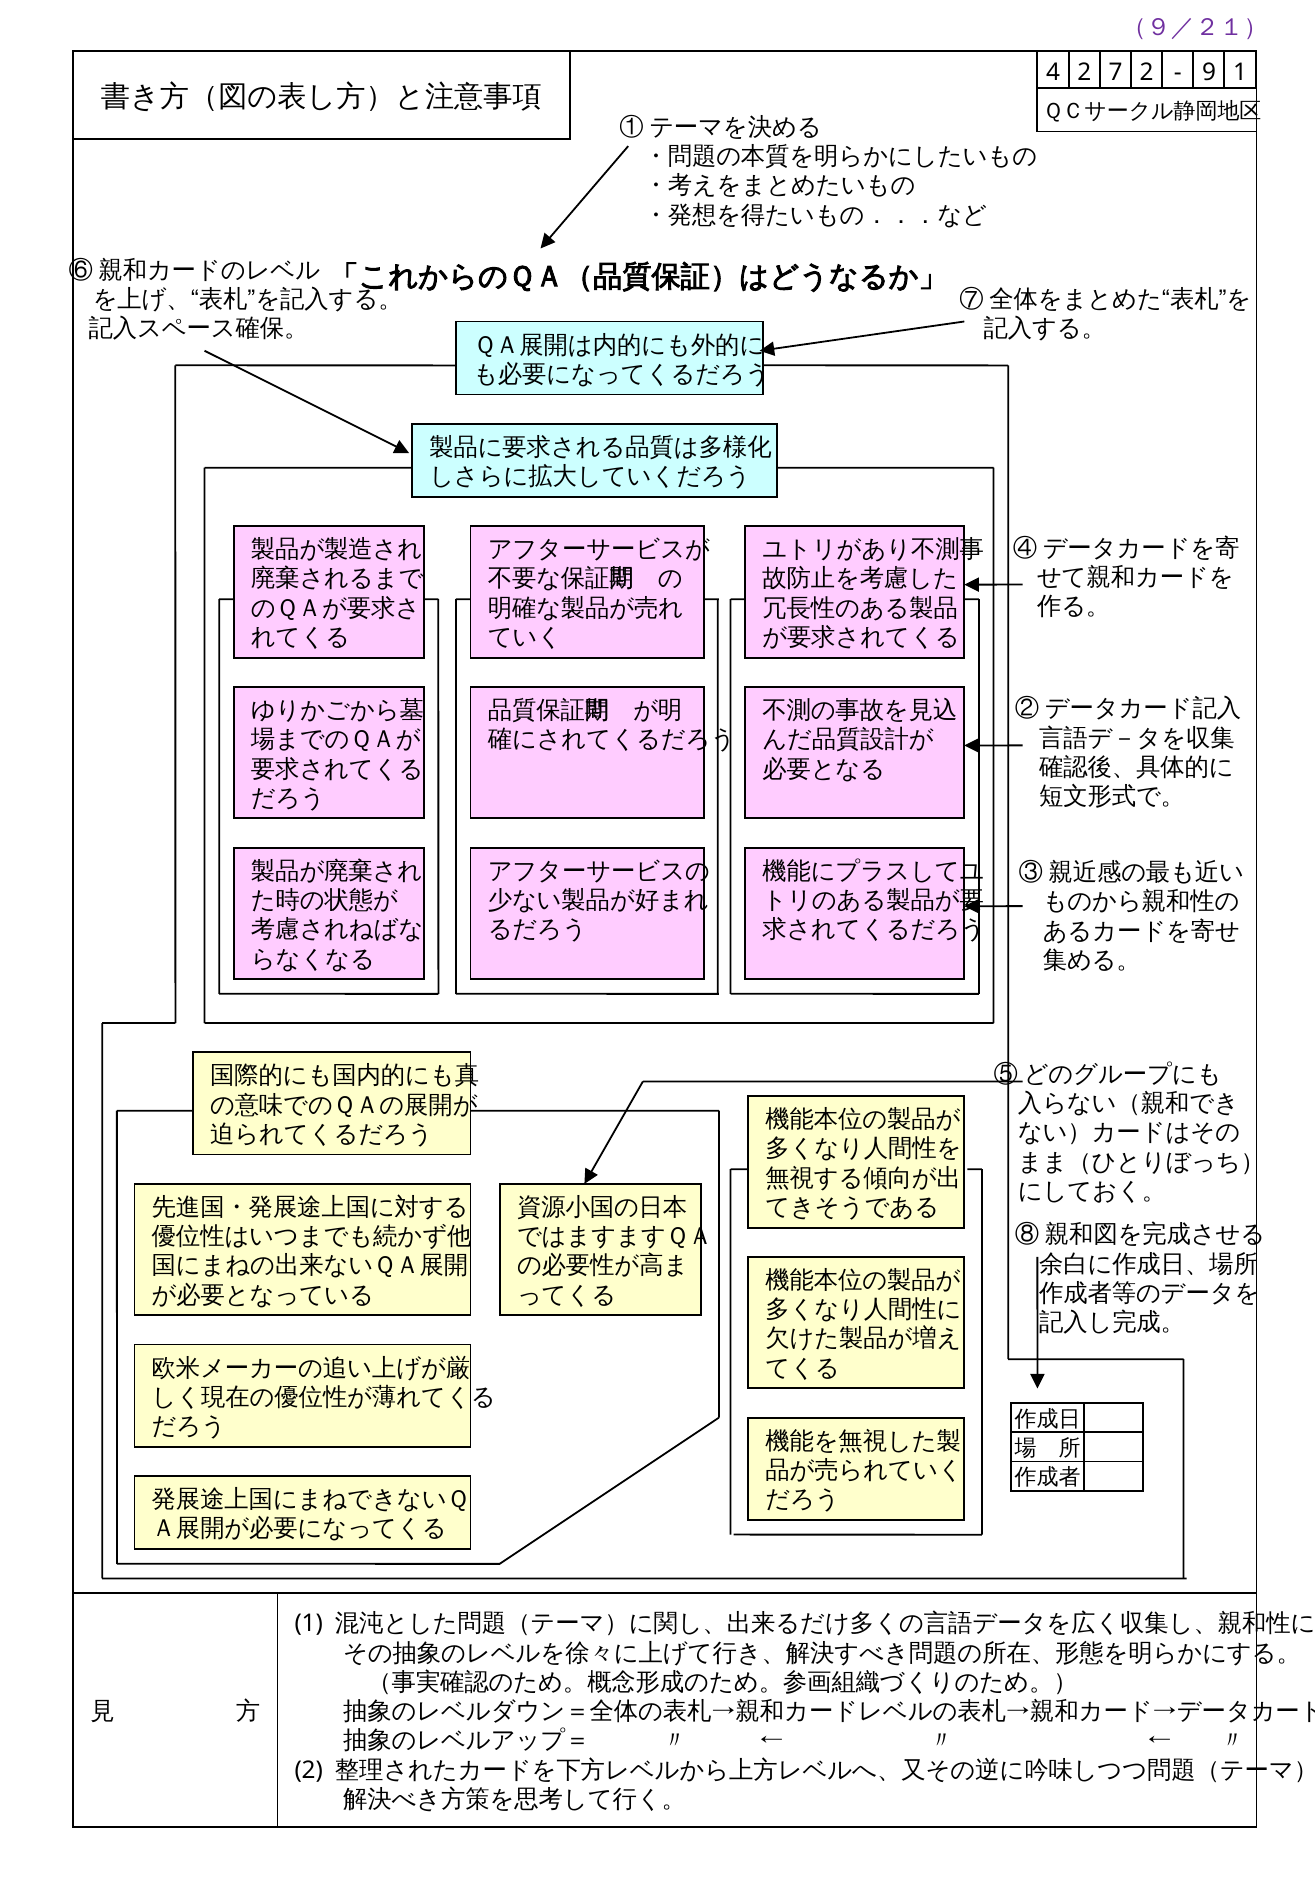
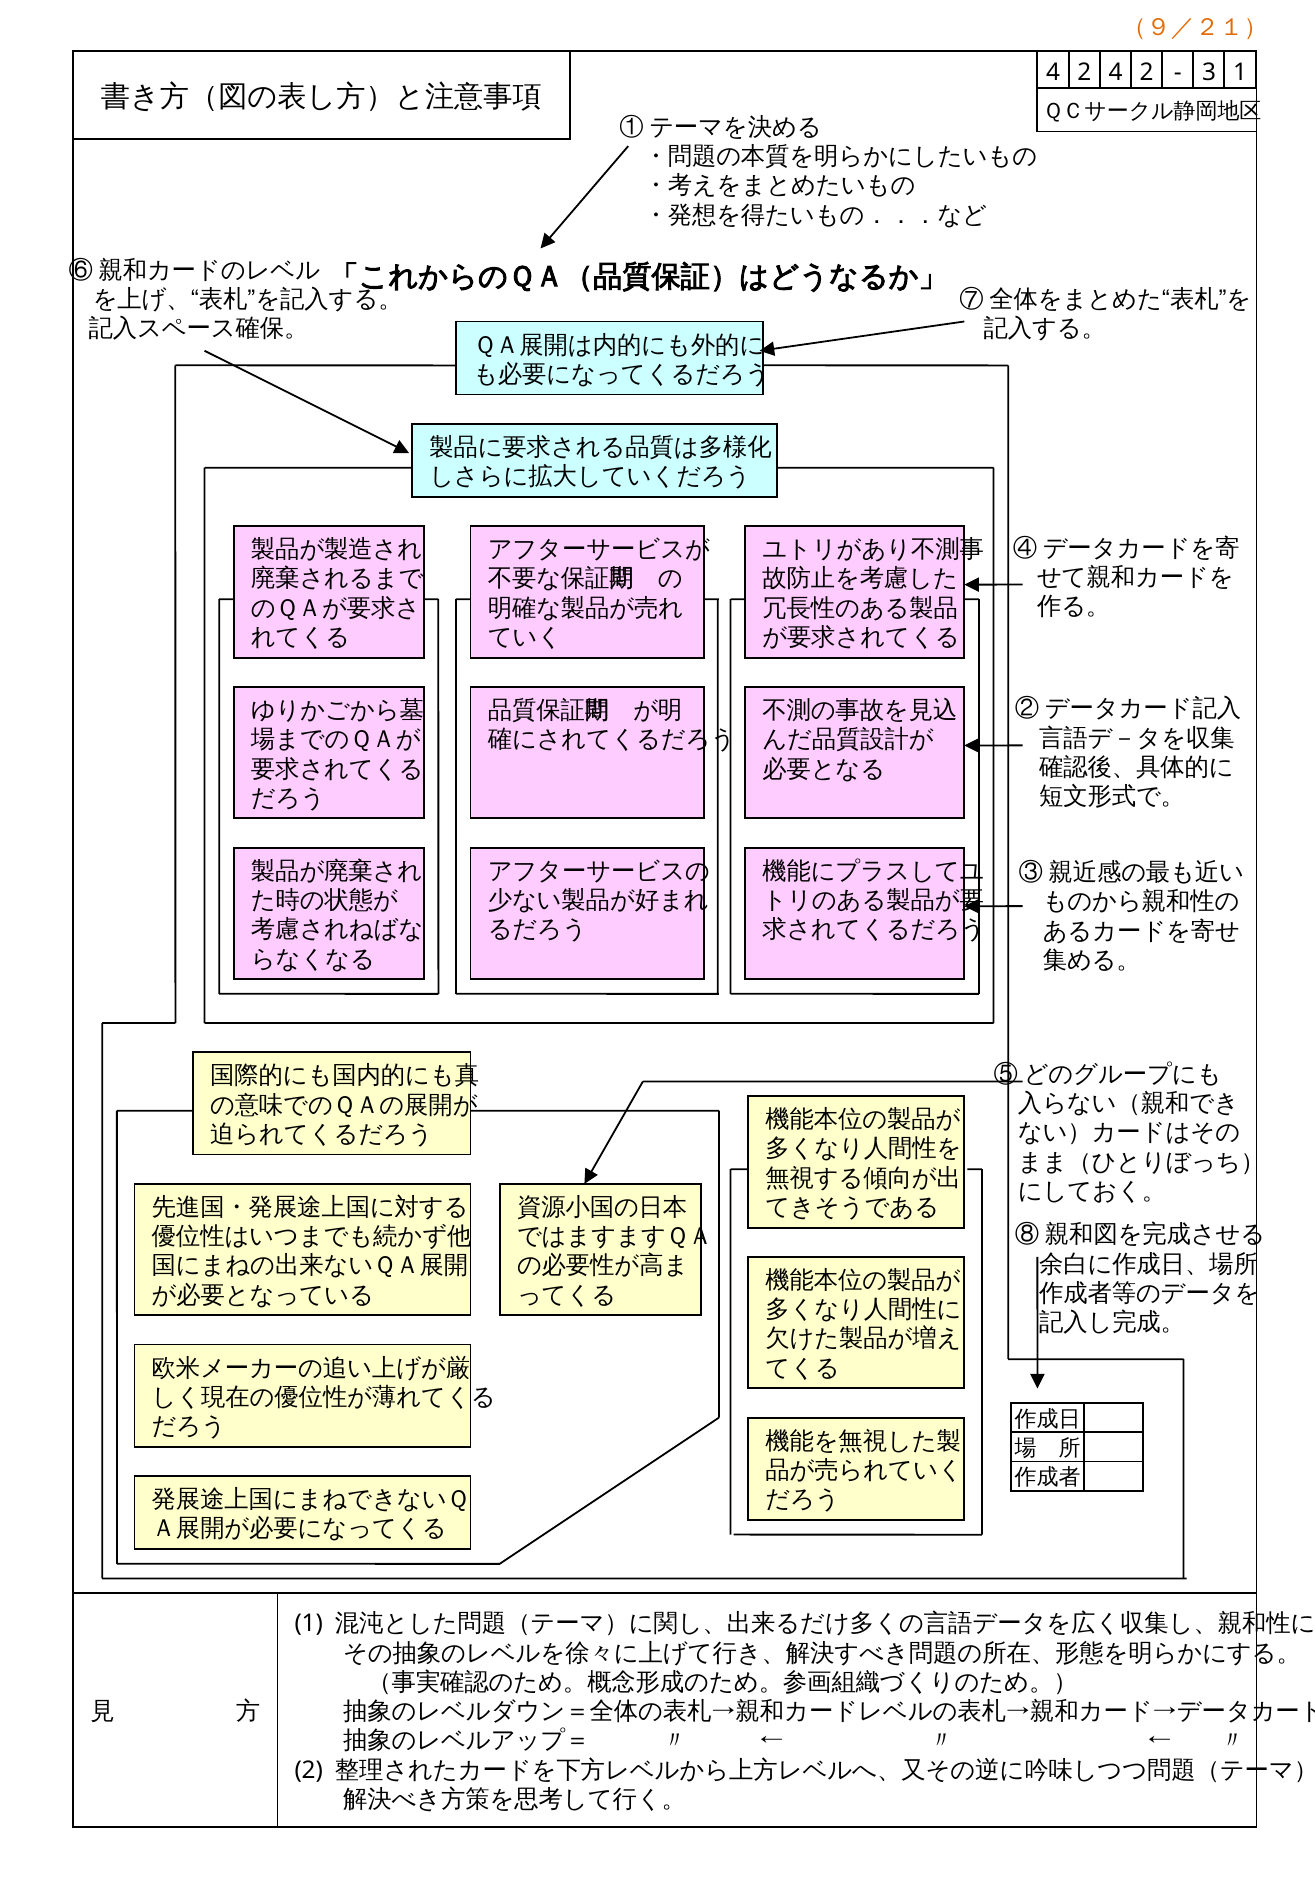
（９／２１） colour: purple -> orange (1195, 27)
2 7: 7 -> 4 (1116, 73)
9: 9 -> 3 (1209, 73)
